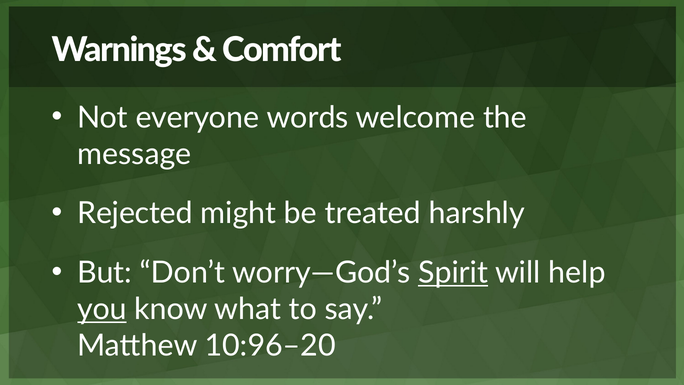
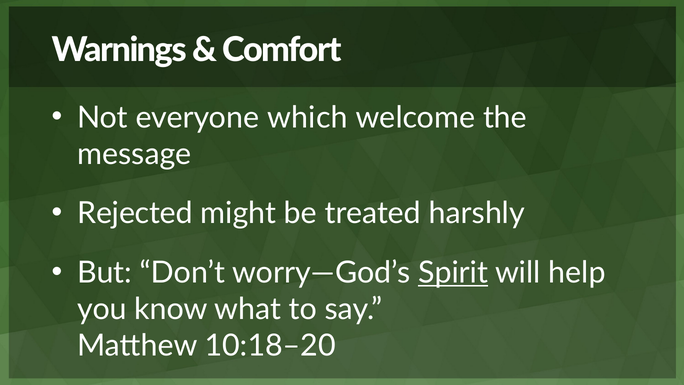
words: words -> which (307, 117)
you underline: present -> none (102, 309)
10:96–20: 10:96–20 -> 10:18–20 (270, 345)
